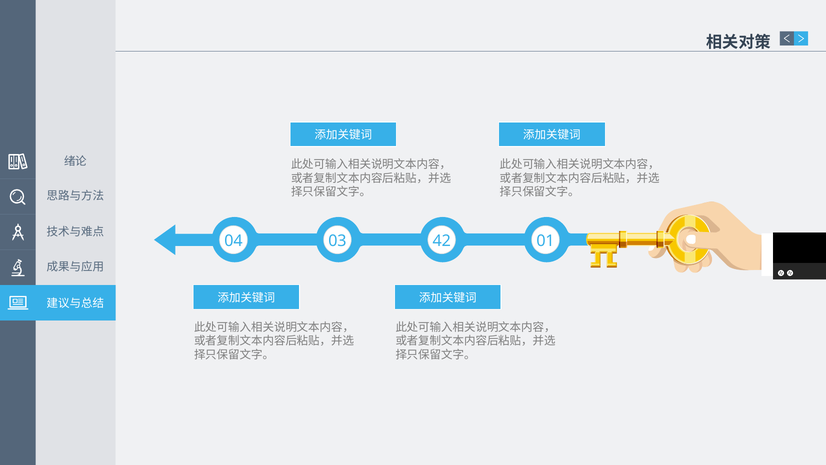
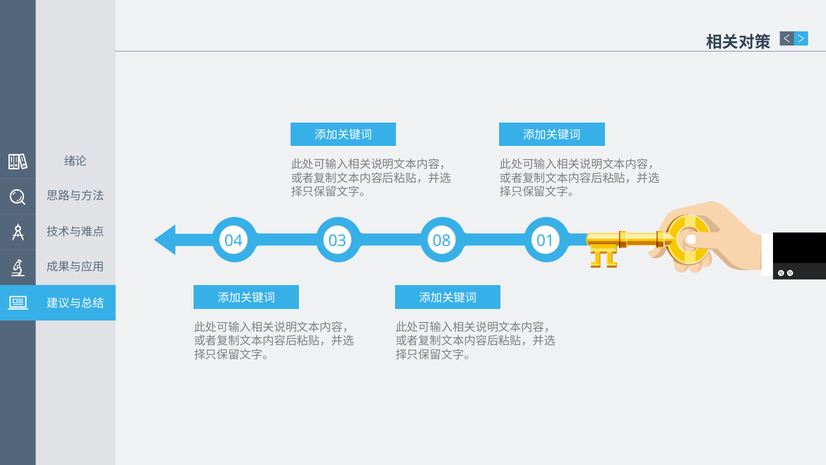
42: 42 -> 08 (442, 241)
